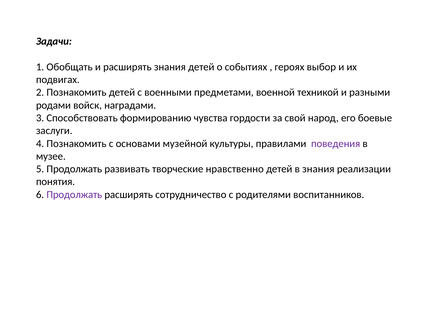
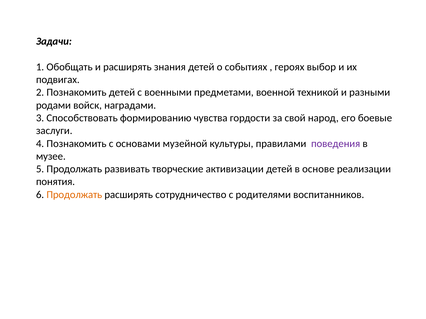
нравственно: нравственно -> активизации (235, 169)
в знания: знания -> основе (318, 169)
Продолжать colour: purple -> orange (74, 195)
